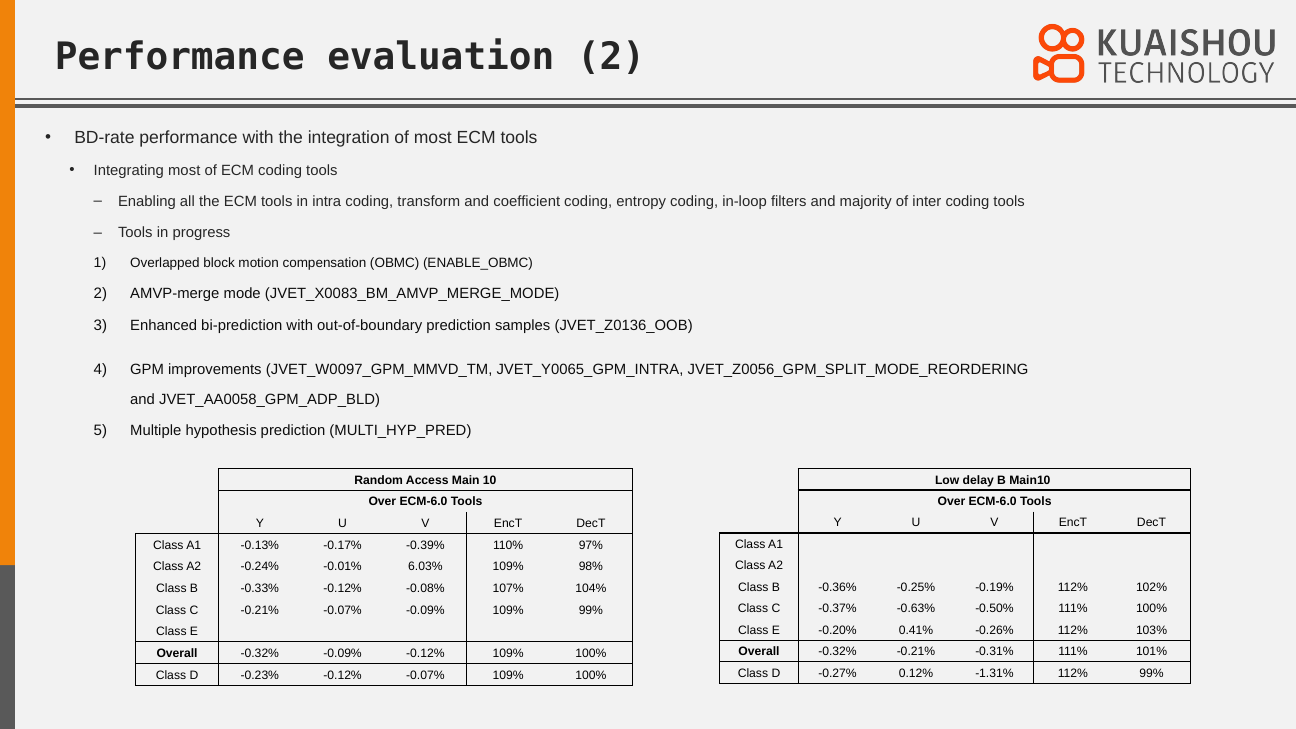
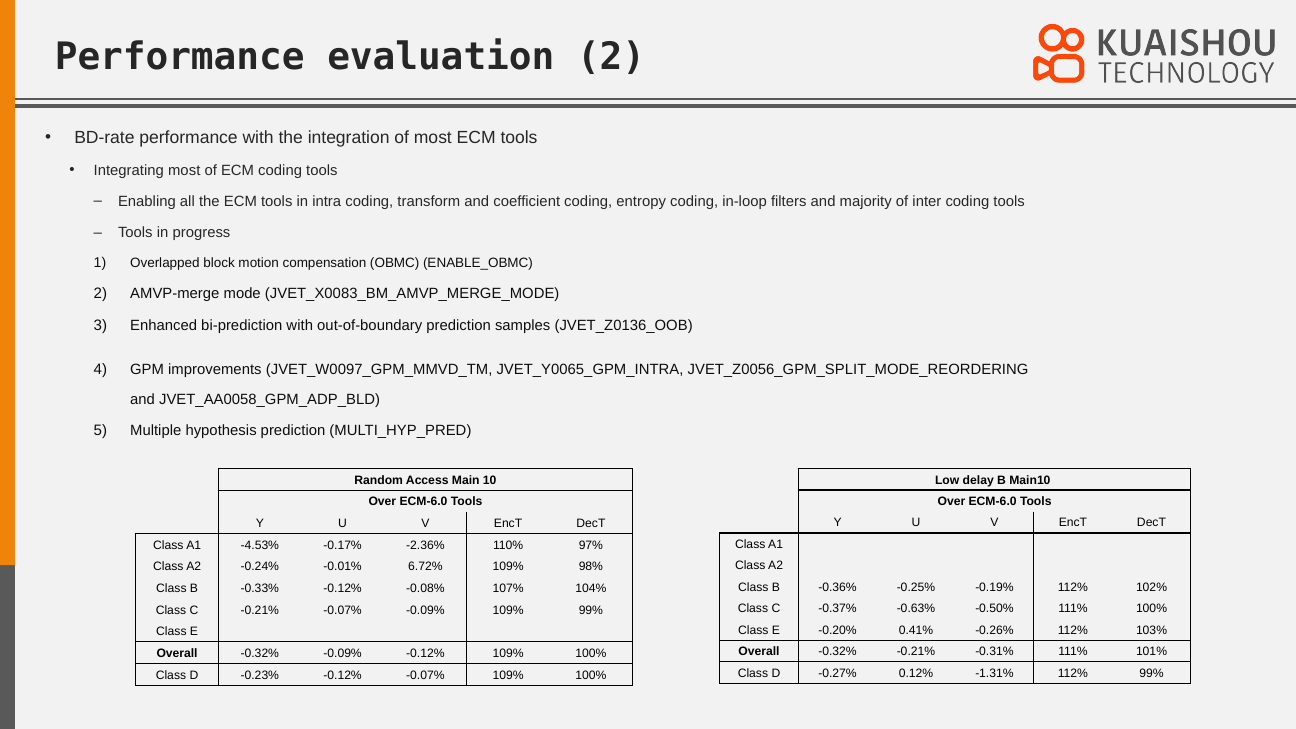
-0.13%: -0.13% -> -4.53% (260, 545)
-0.39%: -0.39% -> -2.36% (425, 545)
6.03%: 6.03% -> 6.72% (425, 567)
